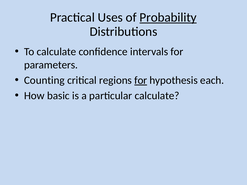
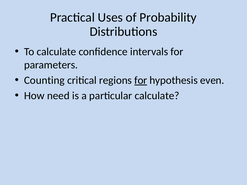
Probability underline: present -> none (168, 18)
each: each -> even (212, 80)
basic: basic -> need (58, 96)
